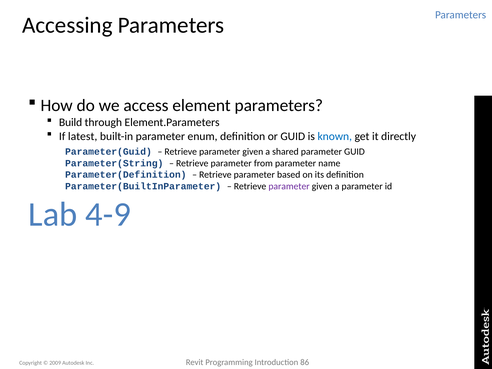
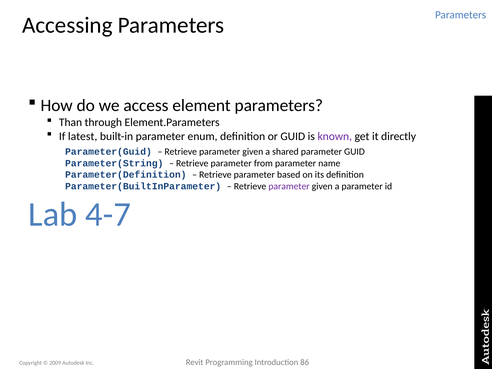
Build: Build -> Than (71, 122)
known colour: blue -> purple (335, 136)
4-9: 4-9 -> 4-7 (108, 215)
